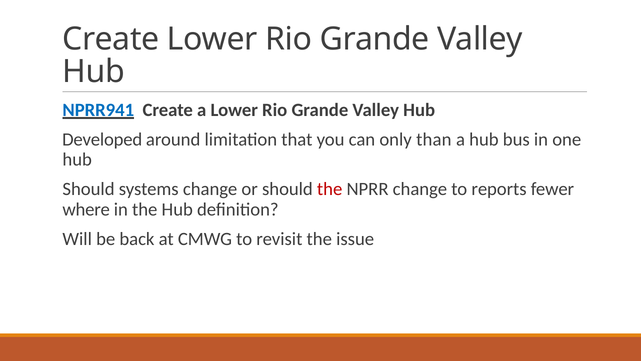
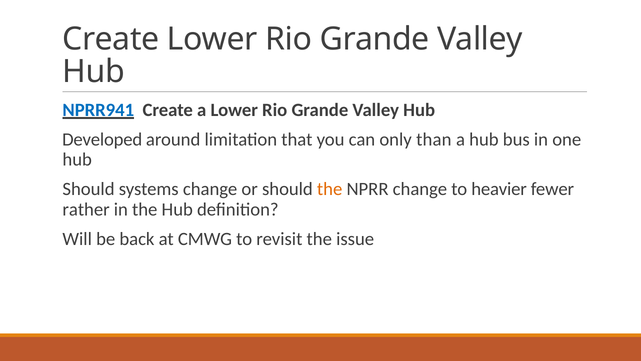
the colour: red -> orange (330, 189)
reports: reports -> heavier (499, 189)
where: where -> rather (86, 209)
